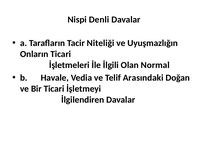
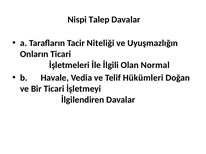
Denli: Denli -> Talep (99, 20)
Arasındaki: Arasındaki -> Hükümleri (143, 78)
